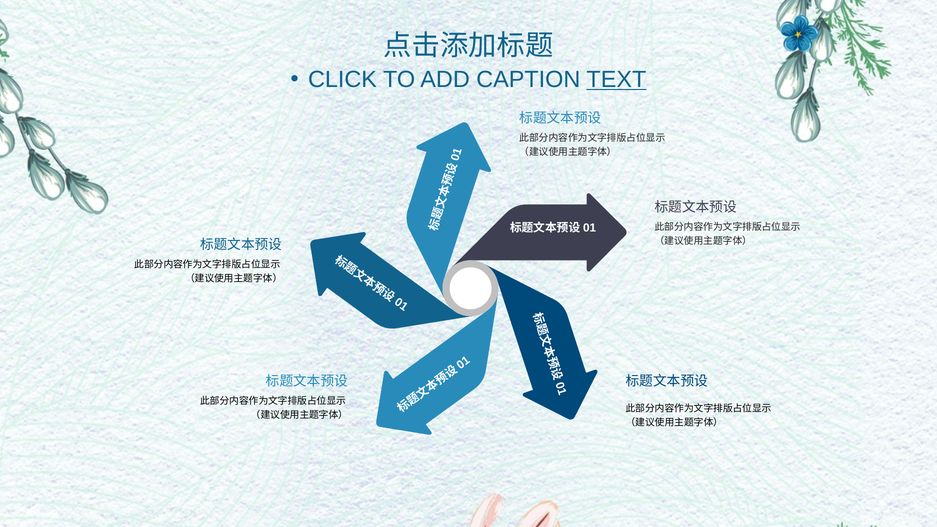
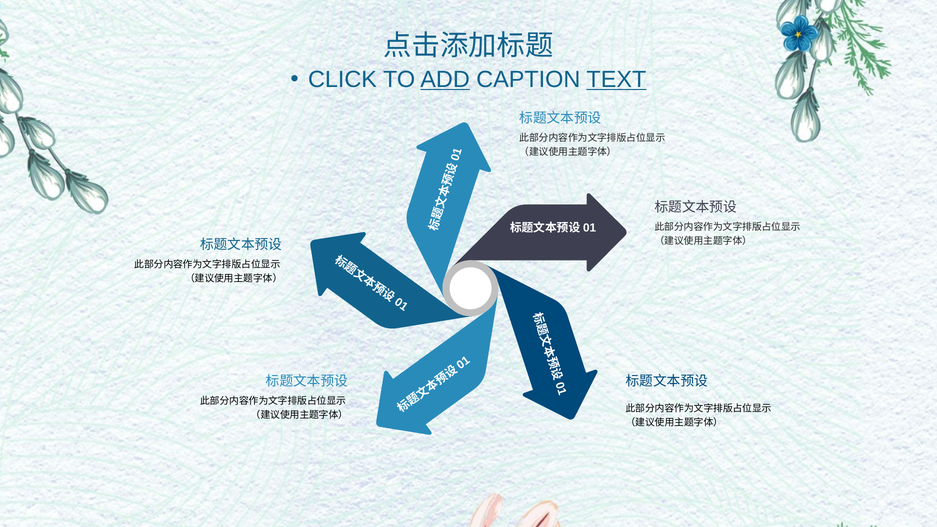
ADD underline: none -> present (445, 79)
